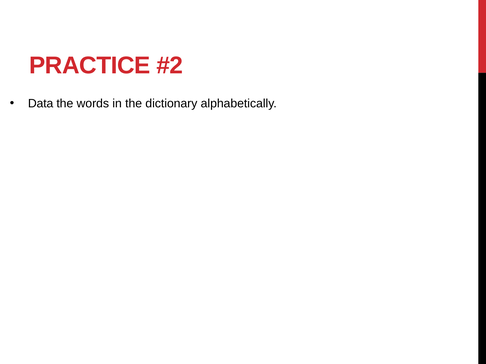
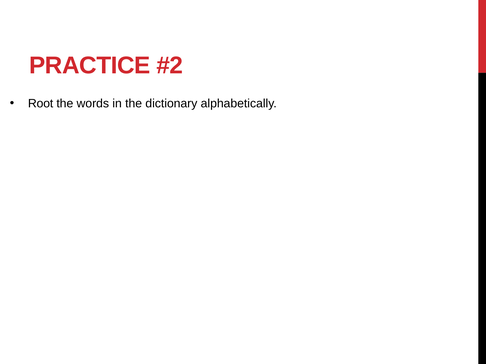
Data: Data -> Root (41, 104)
